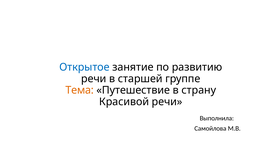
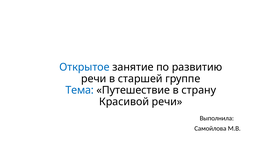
Тема colour: orange -> blue (80, 90)
